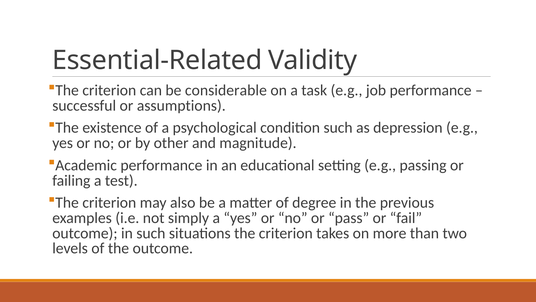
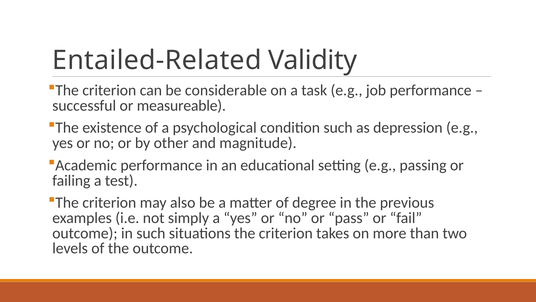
Essential-Related: Essential-Related -> Entailed-Related (157, 60)
assumptions: assumptions -> measureable (181, 105)
